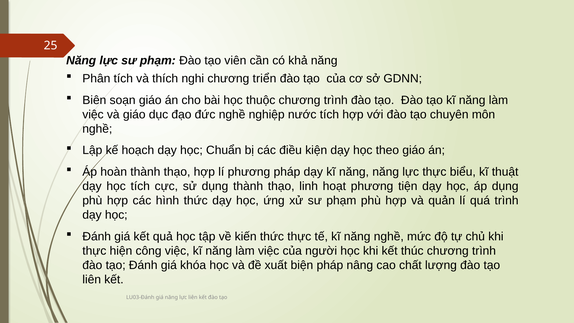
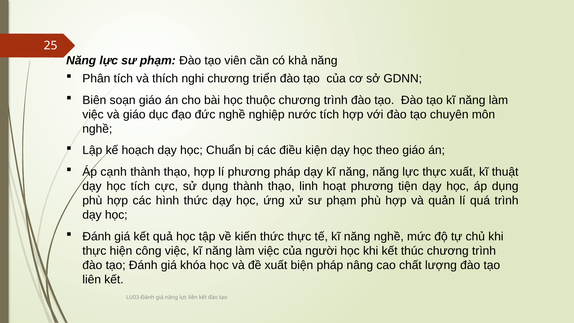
hoàn: hoàn -> cạnh (114, 172)
thực biểu: biểu -> xuất (463, 172)
